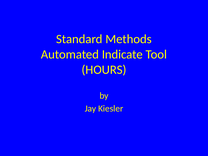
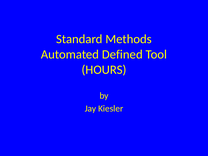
Indicate: Indicate -> Defined (122, 54)
